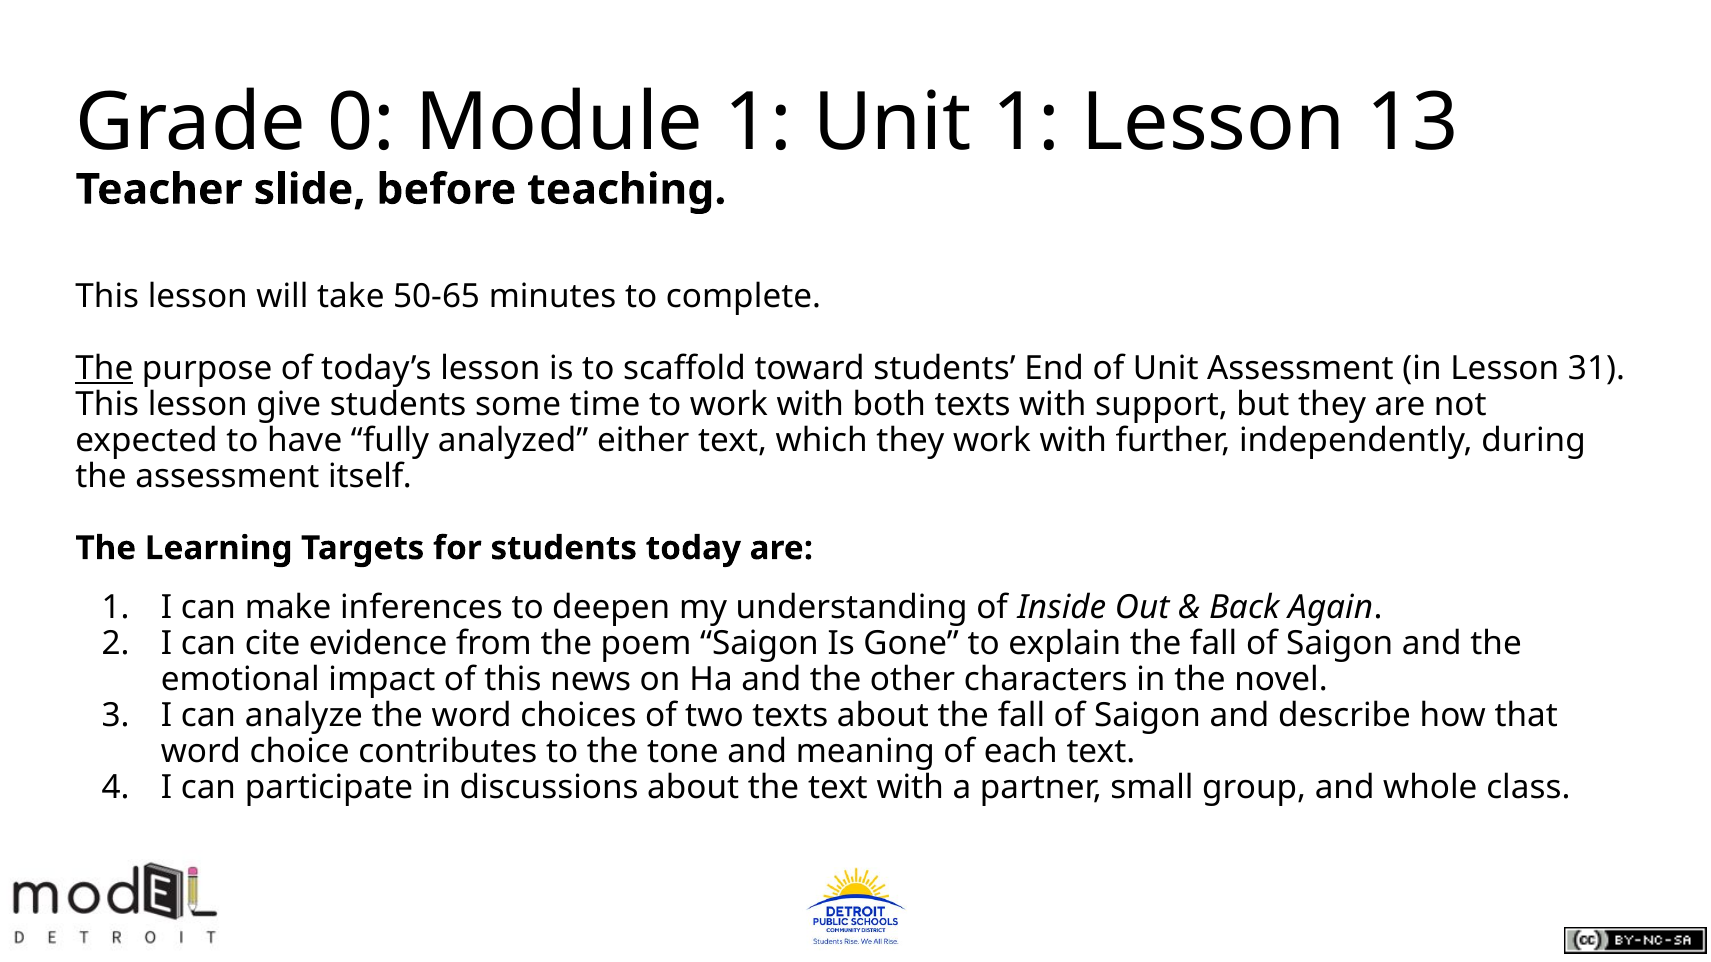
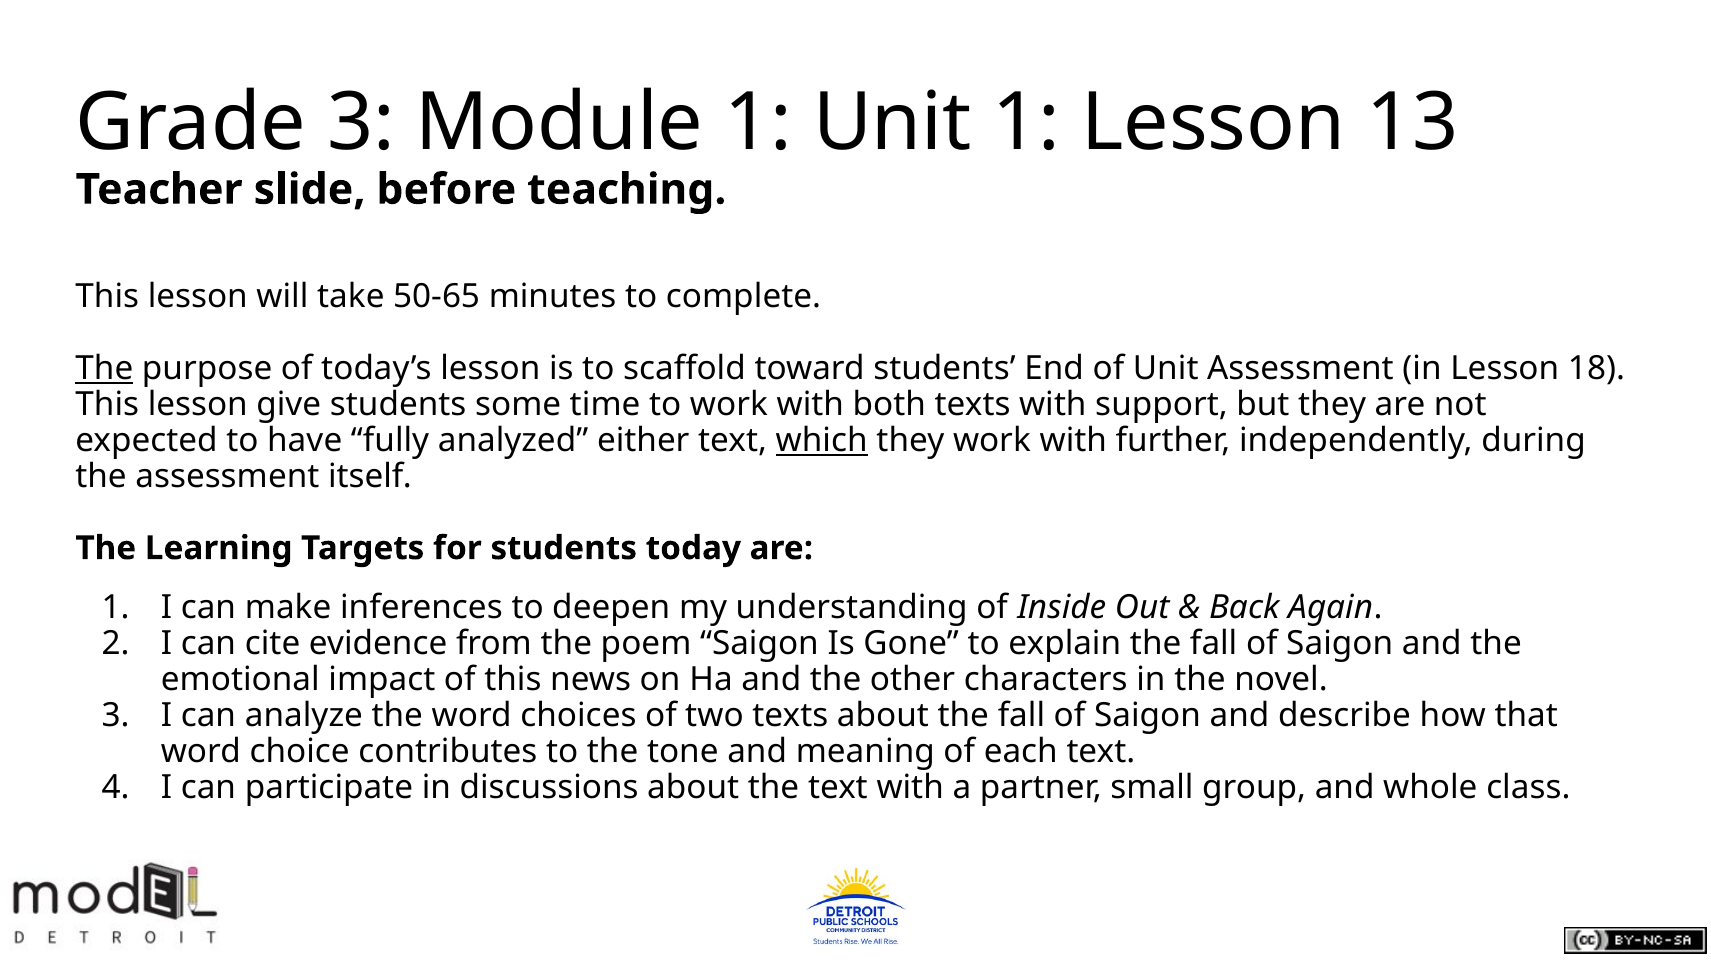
Grade 0: 0 -> 3 (361, 123)
31: 31 -> 18 (1597, 369)
which underline: none -> present (822, 441)
